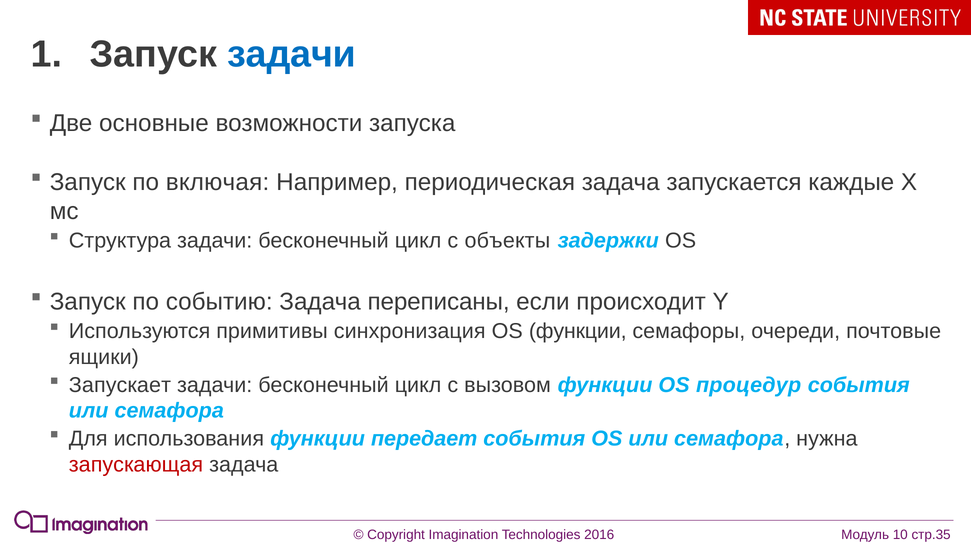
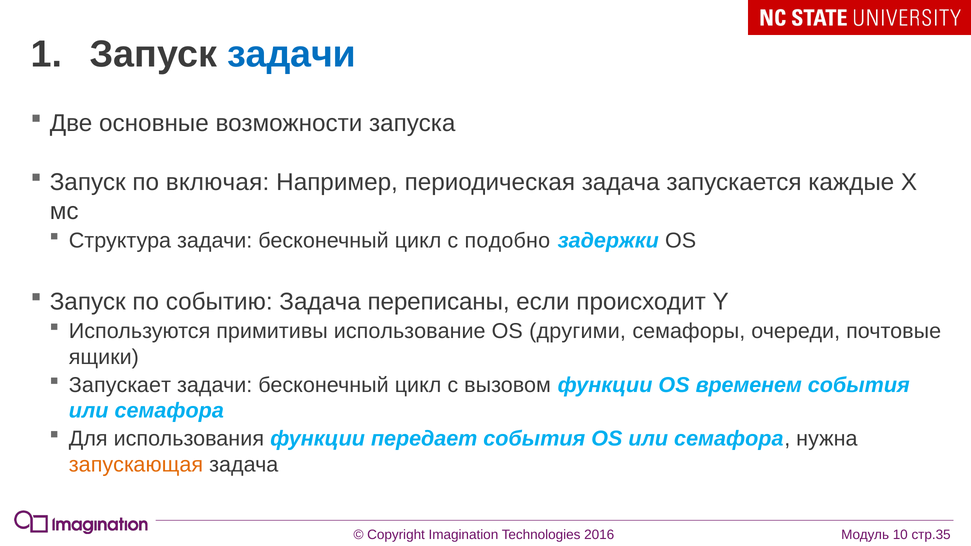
объекты: объекты -> подобно (507, 241)
синхронизация: синхронизация -> использование (410, 331)
OS функции: функции -> другими (578, 331)
процедур: процедур -> временем (749, 385)
запускающая colour: red -> orange (136, 465)
